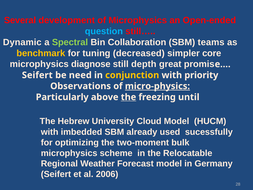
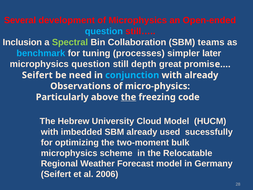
Dynamic: Dynamic -> Inclusion (22, 42)
benchmark colour: yellow -> light blue (41, 53)
decreased: decreased -> processes (139, 53)
core: core -> later (212, 53)
microphysics diagnose: diagnose -> question (91, 64)
conjunction colour: yellow -> light blue (132, 75)
with priority: priority -> already (201, 75)
micro-physics underline: present -> none (157, 86)
until: until -> code (189, 97)
